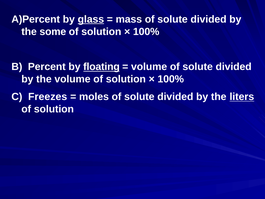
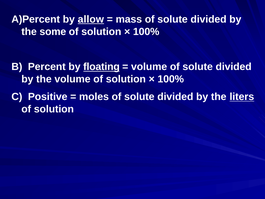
glass: glass -> allow (91, 19)
Freezes: Freezes -> Positive (48, 97)
